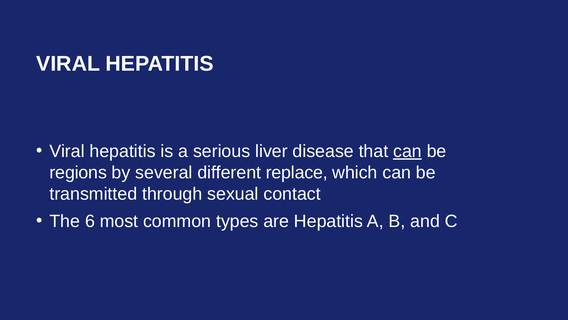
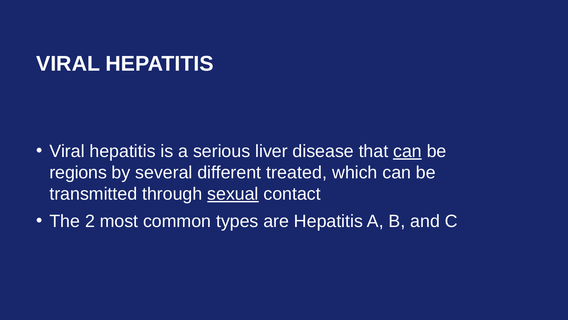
replace: replace -> treated (297, 172)
sexual underline: none -> present (233, 194)
6: 6 -> 2 (90, 221)
